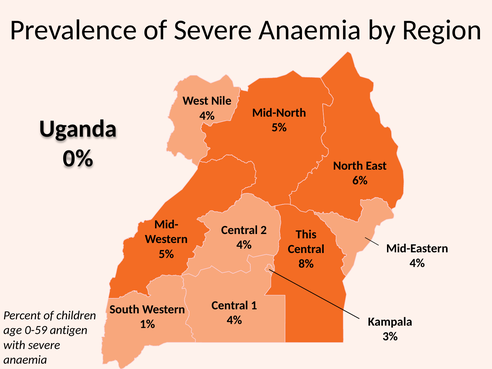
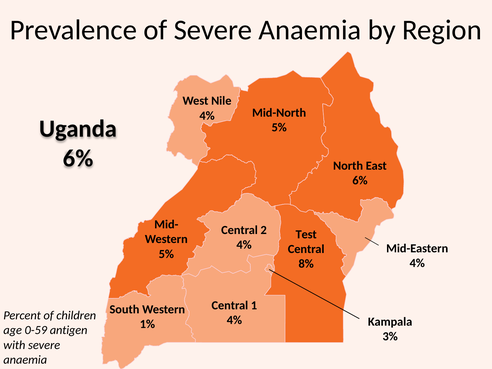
0%: 0% -> 6% (78, 158)
This: This -> Test (306, 234)
